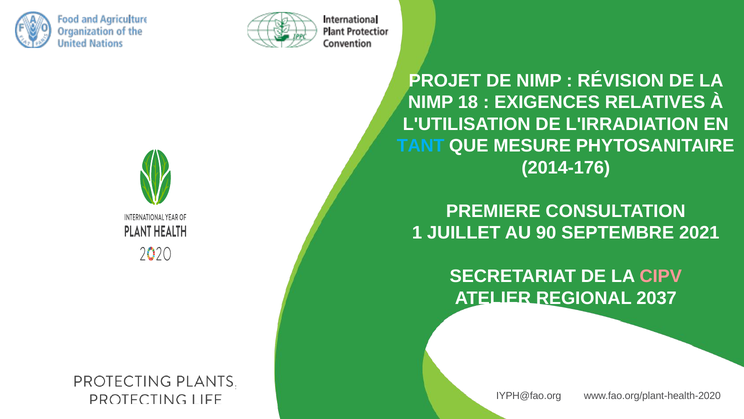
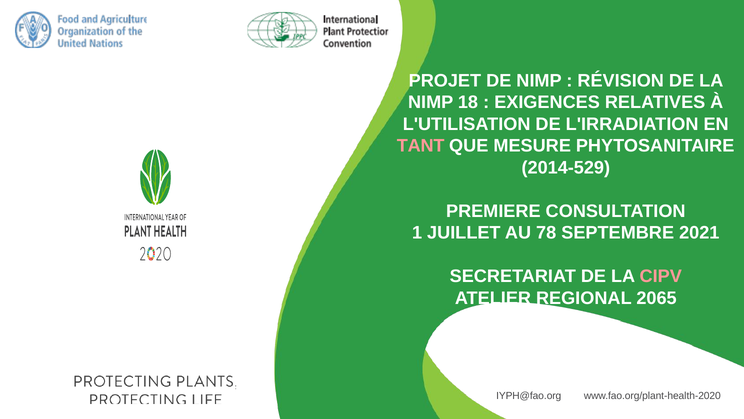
TANT colour: light blue -> pink (421, 146)
2014-176: 2014-176 -> 2014-529 (566, 167)
90: 90 -> 78 (546, 233)
2037: 2037 -> 2065 (657, 298)
